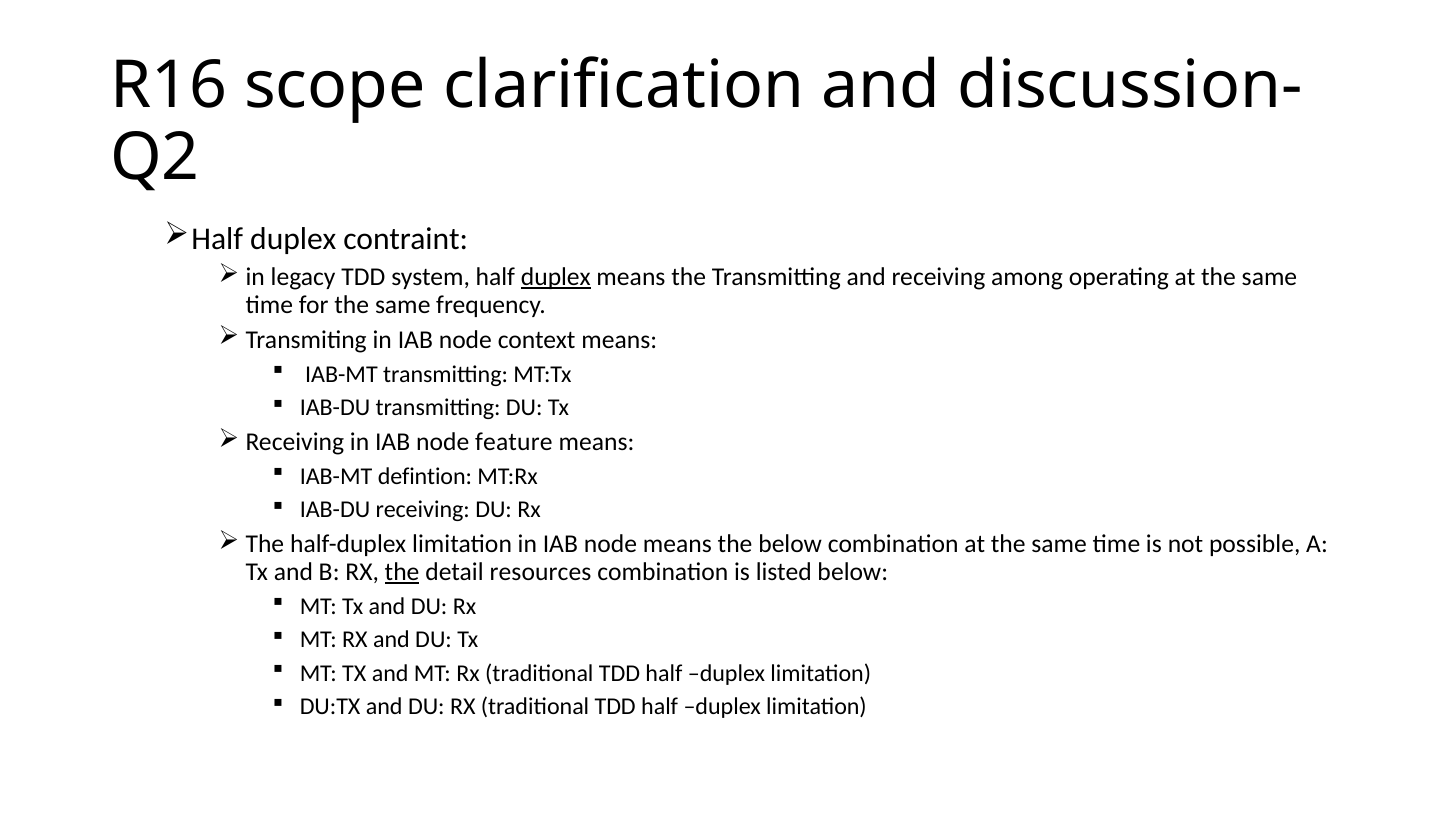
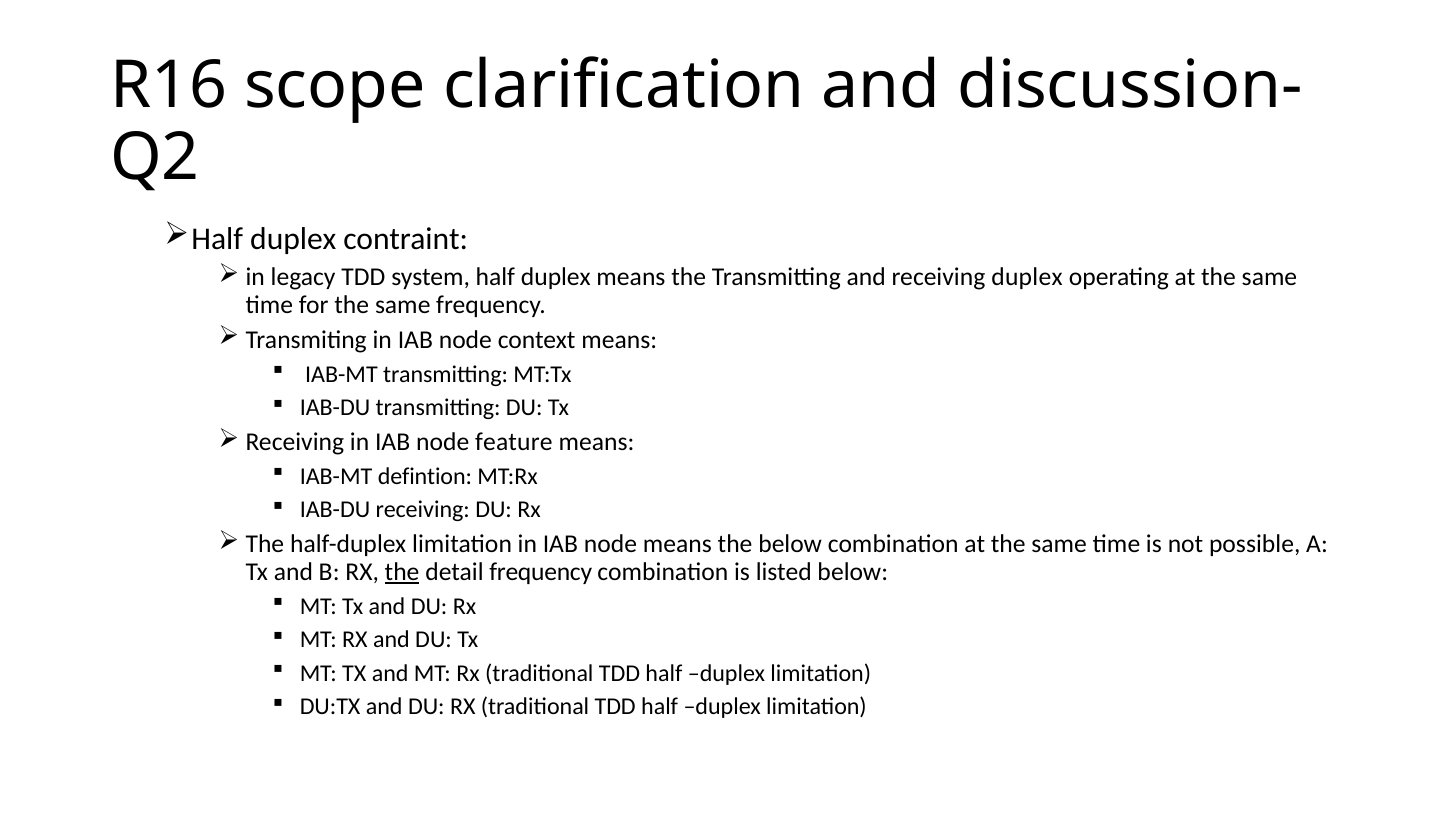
duplex underline: present -> none (556, 277)
receiving among: among -> duplex (1027, 277)
detail resources: resources -> frequency (541, 572)
